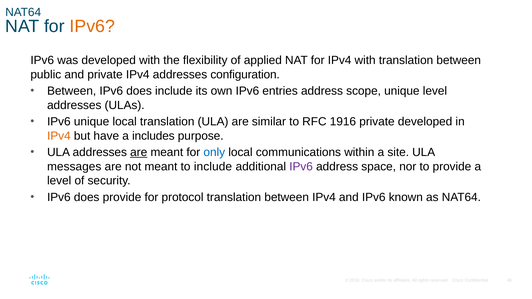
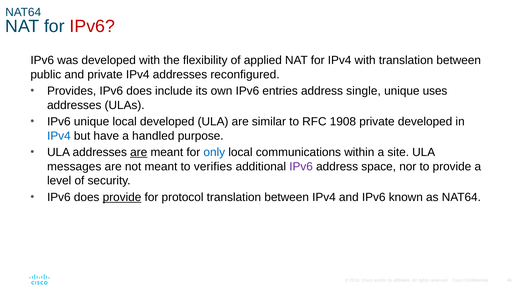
IPv6 colour: orange -> red (92, 26)
configuration: configuration -> reconfigured (245, 75)
Between: Between -> Provides (72, 91)
scope: scope -> single (364, 91)
unique level: level -> uses (435, 91)
local translation: translation -> developed (167, 122)
1916: 1916 -> 1908 (343, 122)
IPv4 colour: orange -> blue (59, 136)
includes: includes -> handled (153, 136)
to include: include -> verifies (213, 167)
provide underline: none -> present (122, 197)
